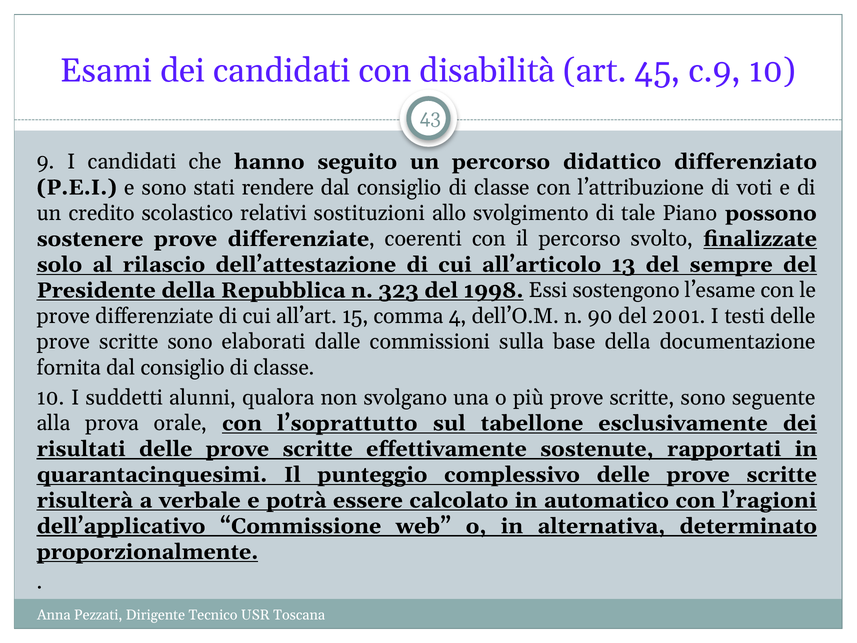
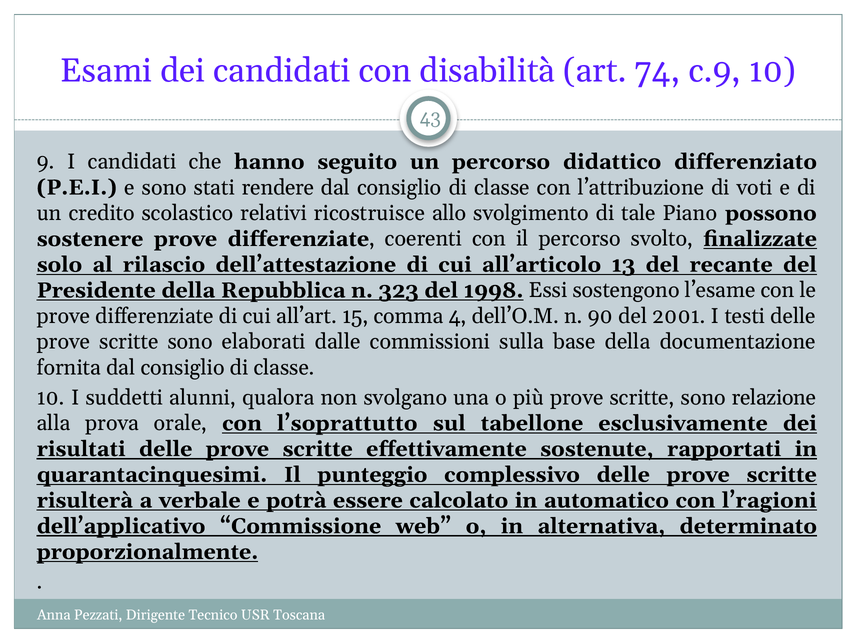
45: 45 -> 74 (657, 71)
sostituzioni: sostituzioni -> ricostruisce (369, 213)
sempre: sempre -> recante (731, 265)
seguente: seguente -> relazione (774, 397)
